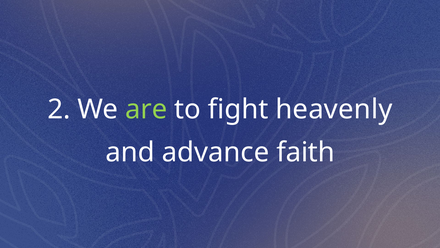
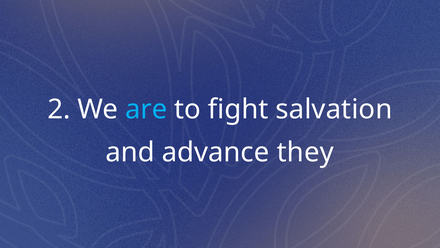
are colour: light green -> light blue (146, 109)
heavenly: heavenly -> salvation (334, 109)
faith: faith -> they (305, 152)
